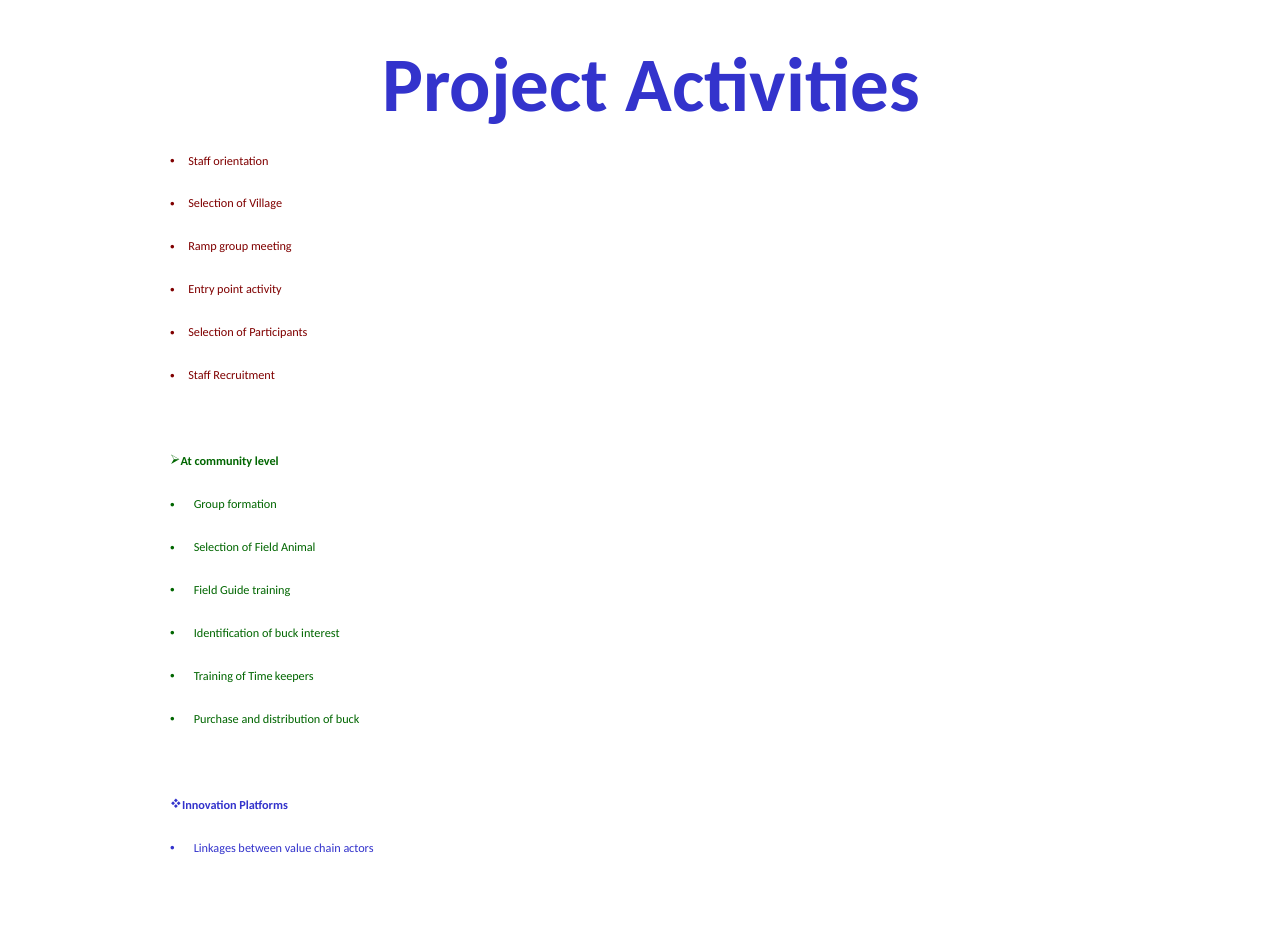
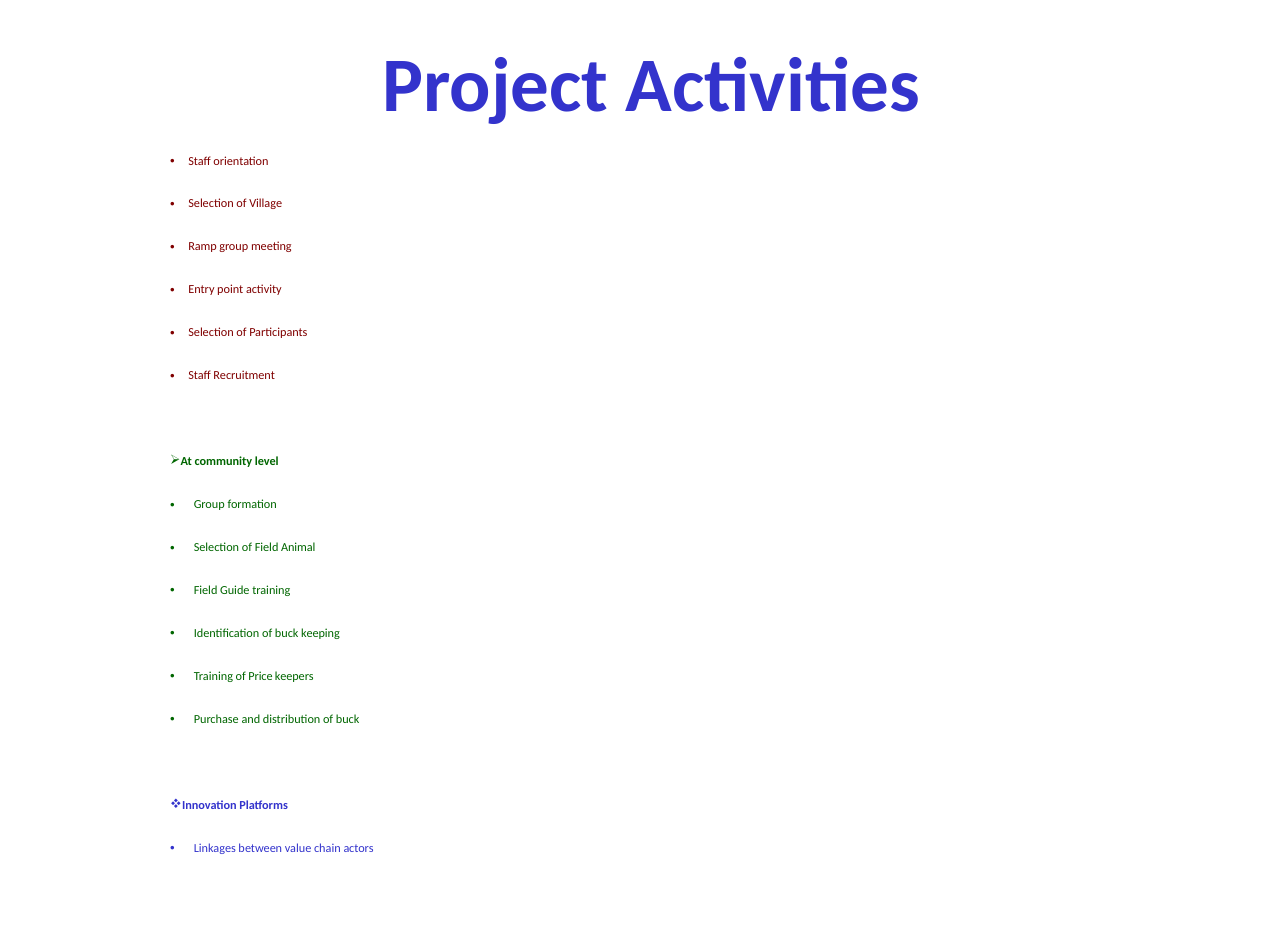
interest: interest -> keeping (321, 633)
Time: Time -> Price (261, 676)
